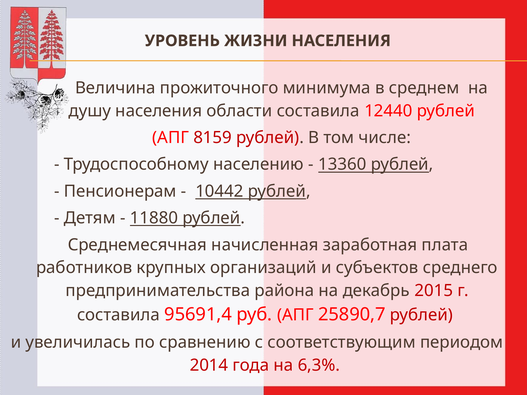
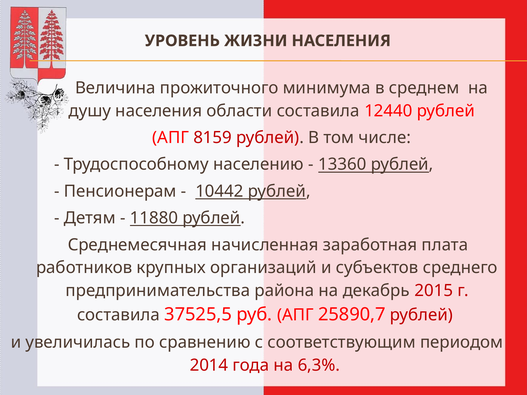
95691,4: 95691,4 -> 37525,5 (198, 315)
